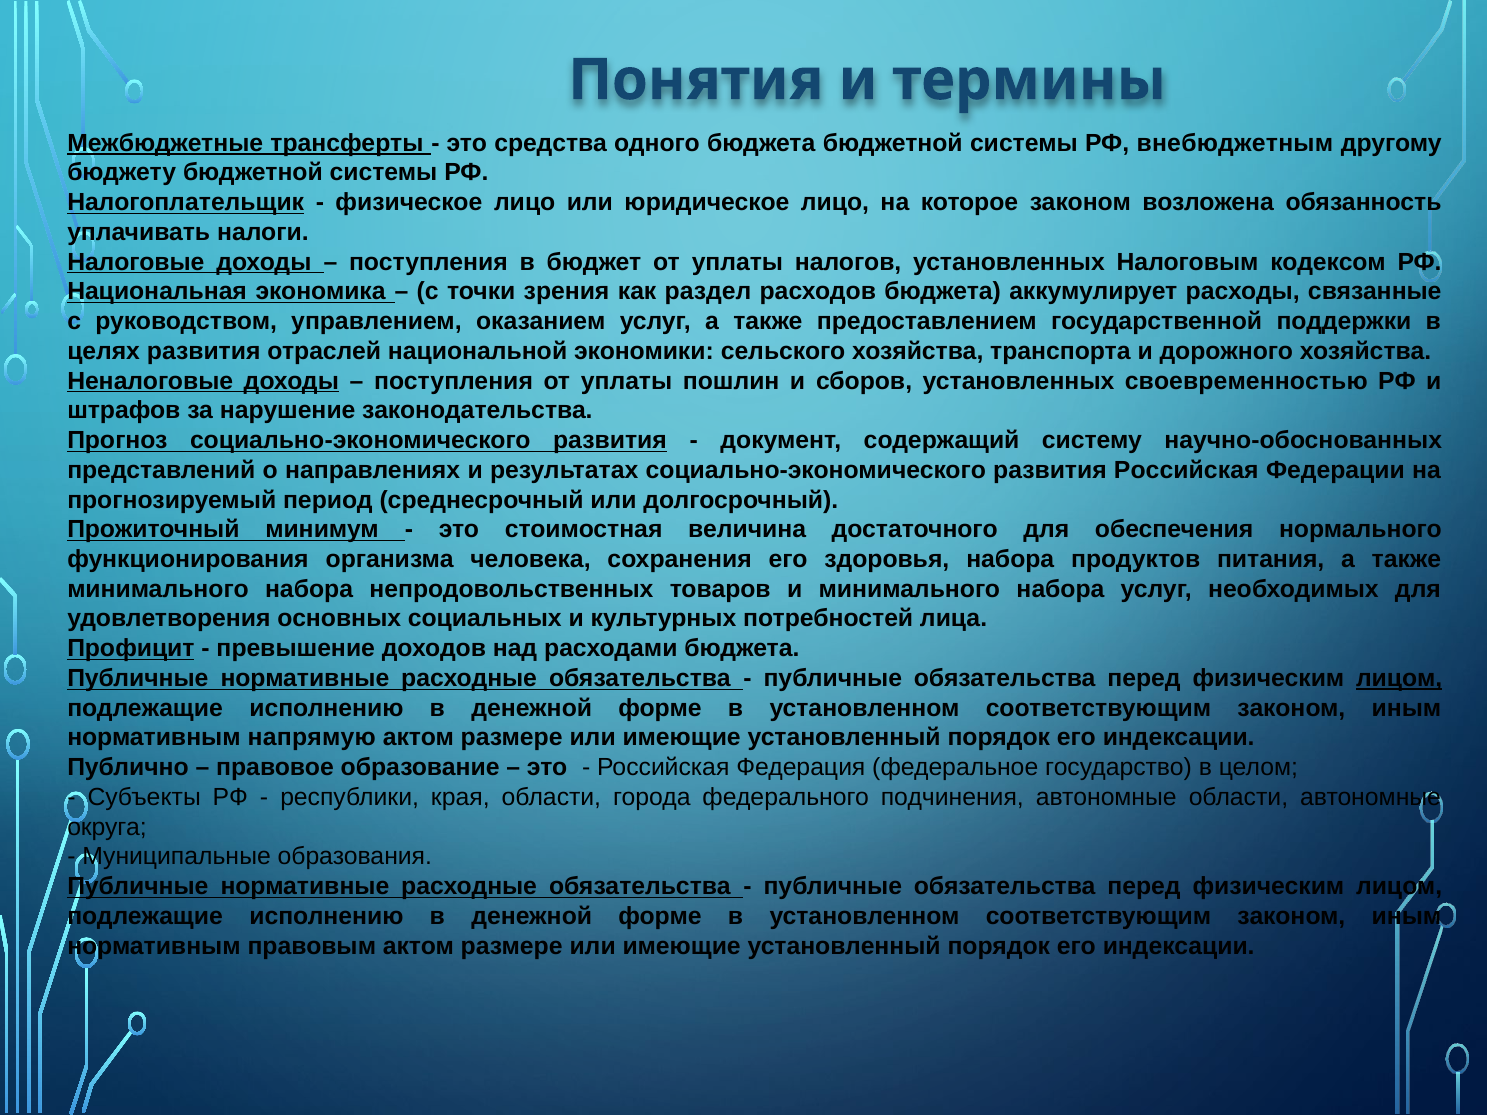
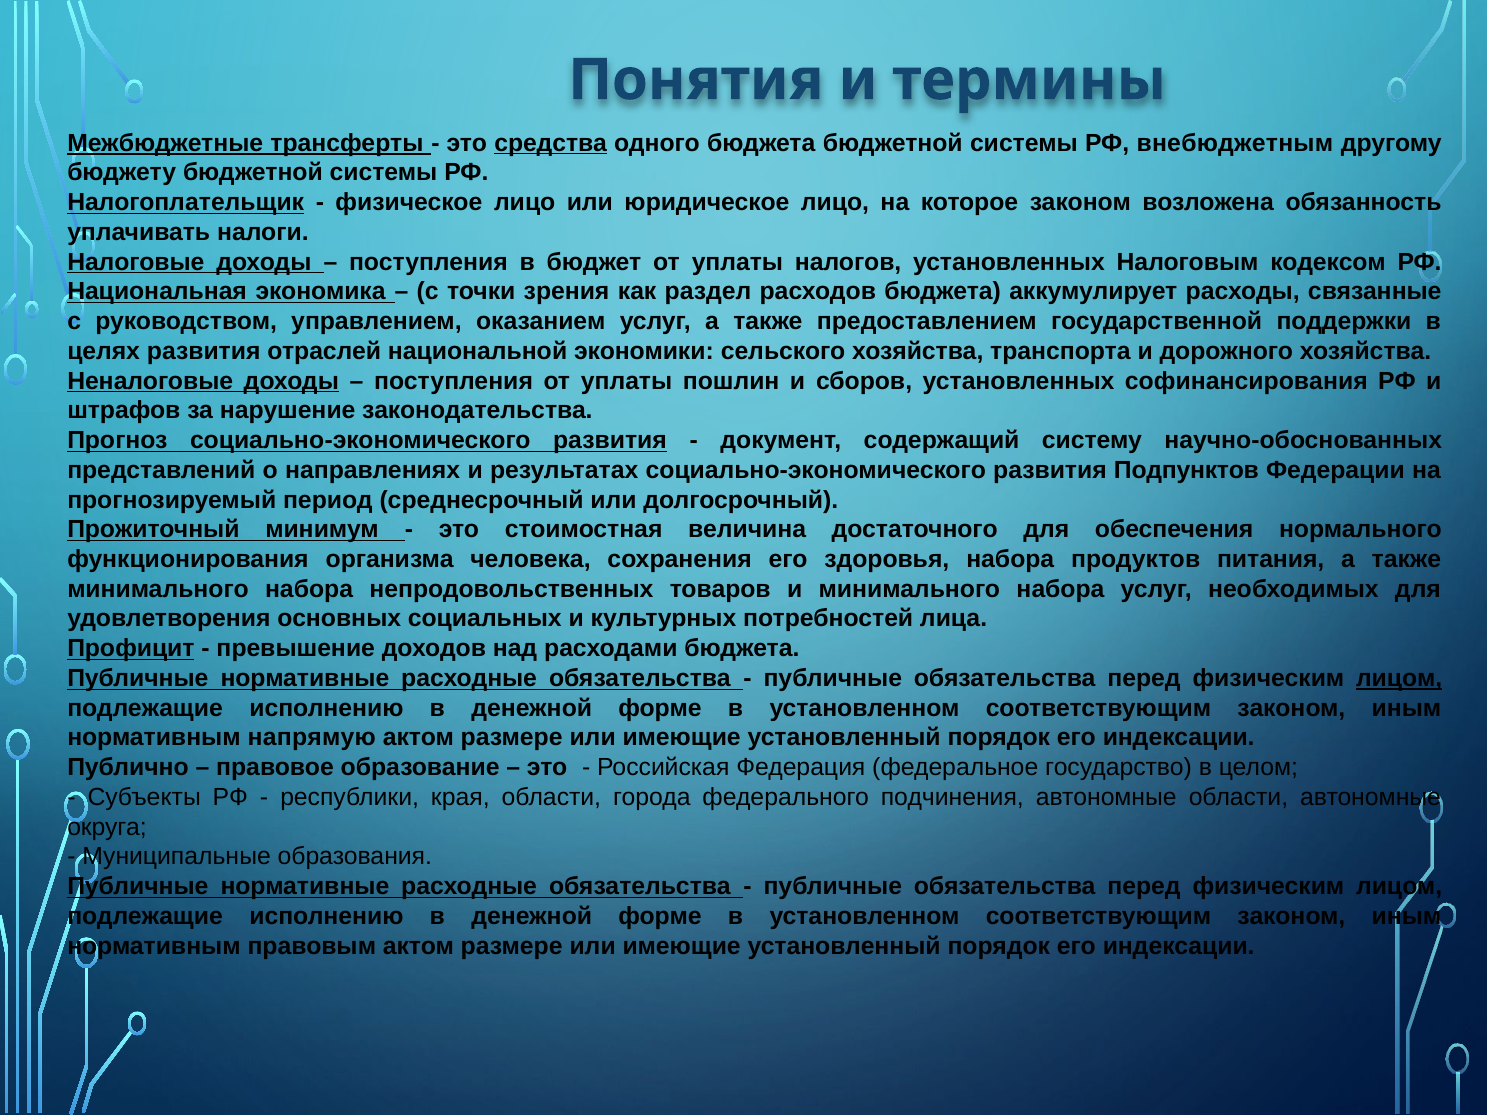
средства underline: none -> present (551, 143)
своевременностью: своевременностью -> софинансирования (1246, 381)
развития Российская: Российская -> Подпунктов (1186, 470)
